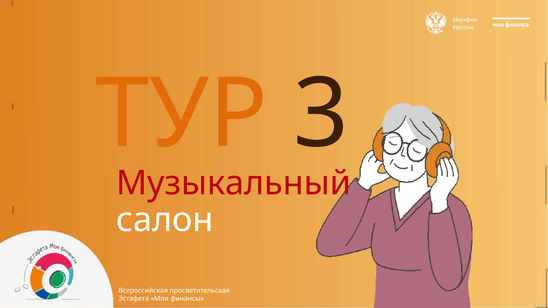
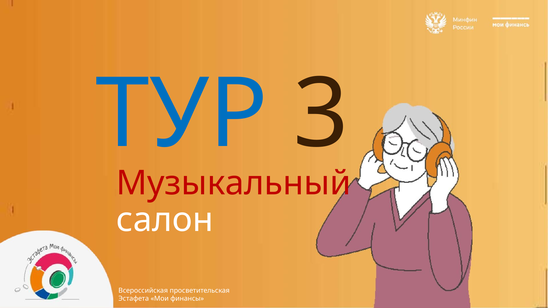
ТУР colour: orange -> blue (182, 114)
